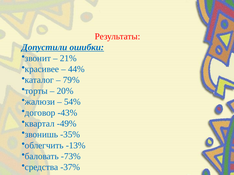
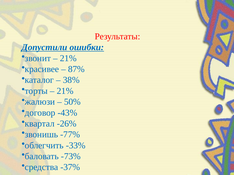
44%: 44% -> 87% (76, 69)
79%: 79% -> 38% (71, 80)
20%: 20% -> 21% (65, 91)
54%: 54% -> 50% (72, 102)
-49%: -49% -> -26% (67, 124)
-35%: -35% -> -77% (70, 135)
-13%: -13% -> -33% (76, 146)
